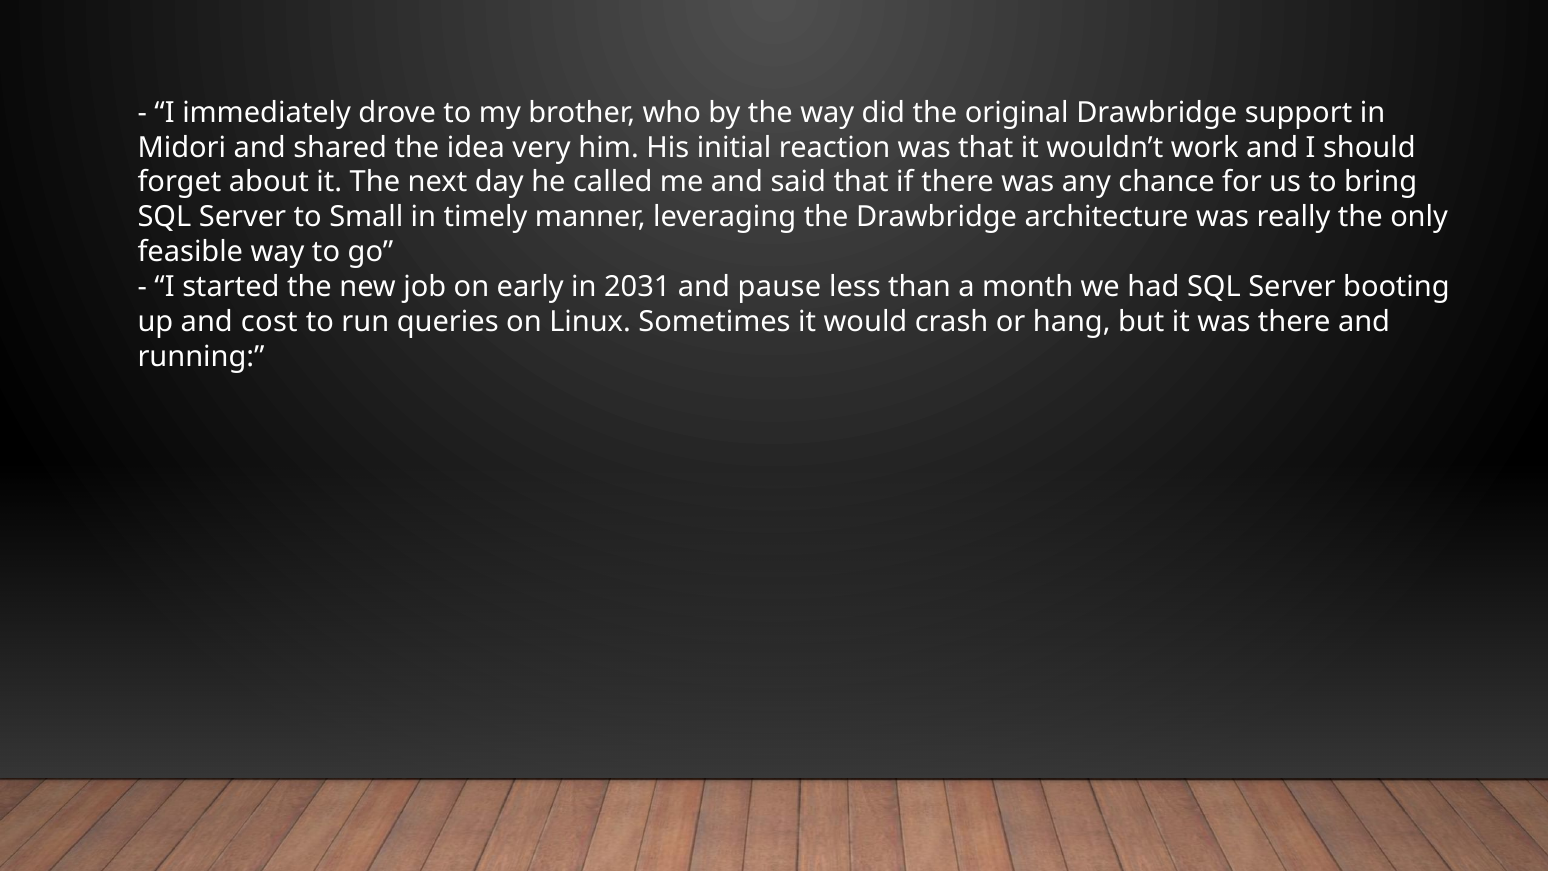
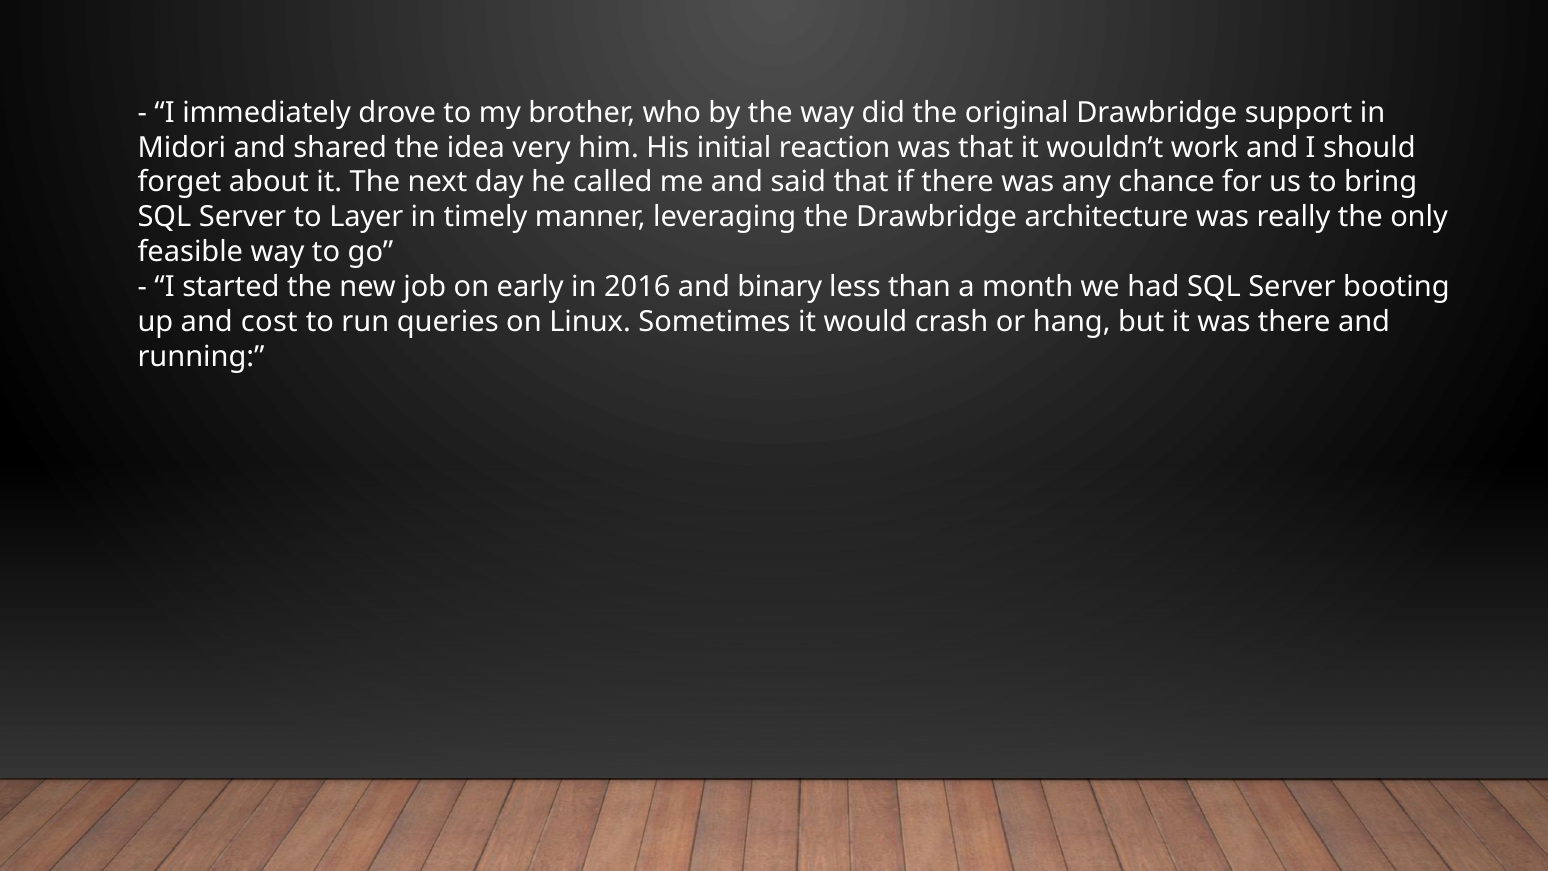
Small: Small -> Layer (366, 217)
2031: 2031 -> 2016 (637, 287)
pause: pause -> binary (780, 287)
